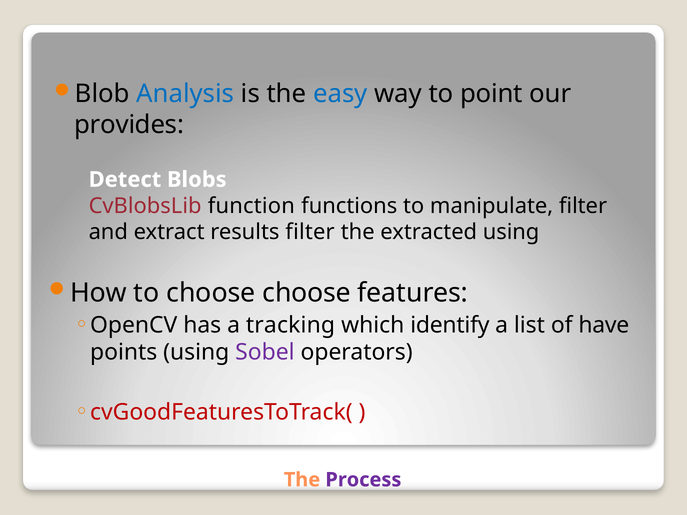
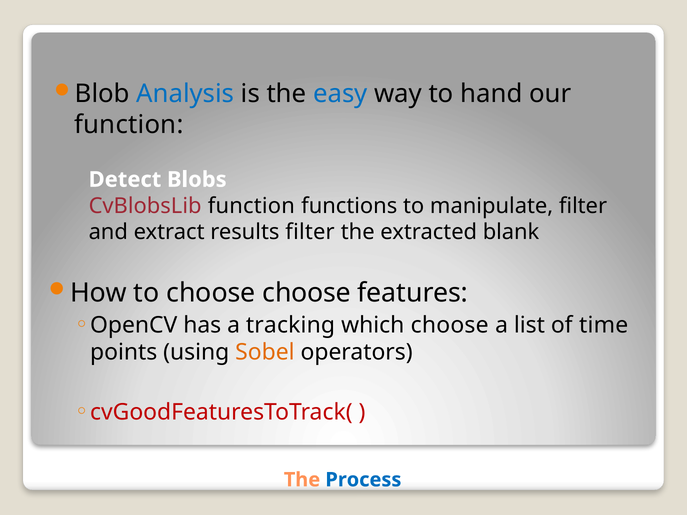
point: point -> hand (491, 94)
provides: provides -> function (129, 125)
extracted using: using -> blank (511, 232)
which identify: identify -> choose (450, 325)
have: have -> time (604, 325)
Sobel colour: purple -> orange (265, 353)
Process colour: purple -> blue (363, 480)
